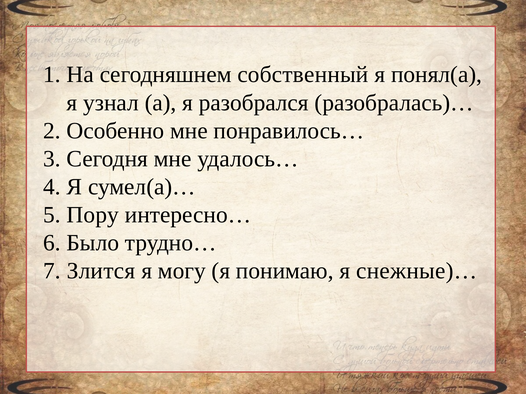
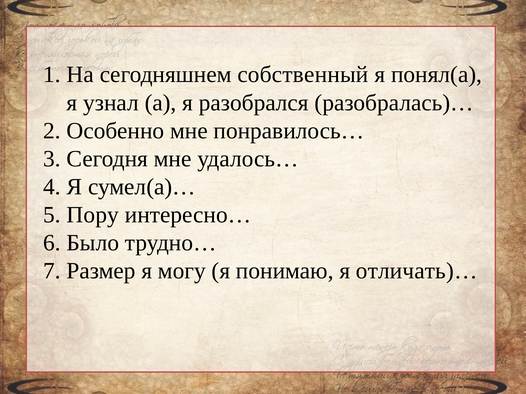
Злится: Злится -> Размер (101, 271)
снежные)…: снежные)… -> отличать)… (417, 271)
